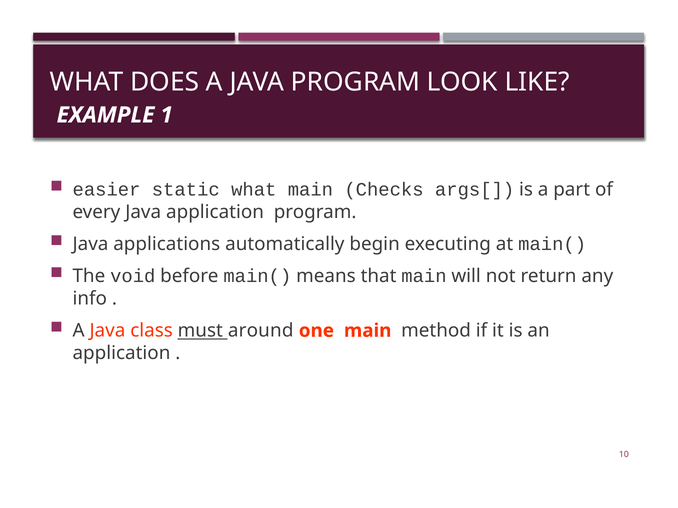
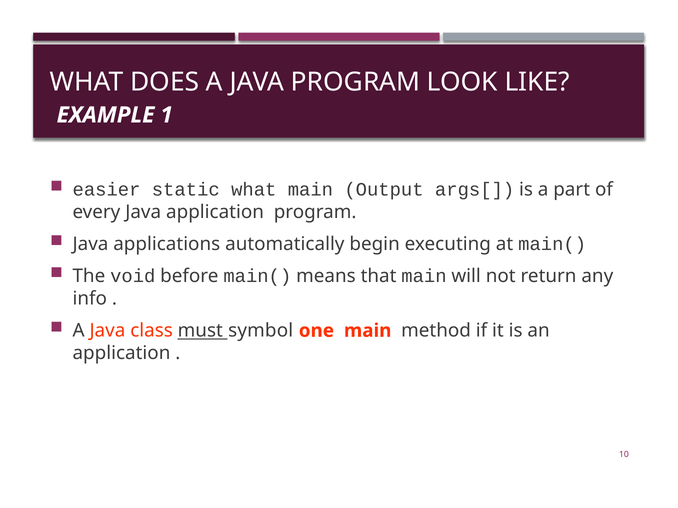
Checks: Checks -> Output (384, 190)
around: around -> symbol (261, 331)
